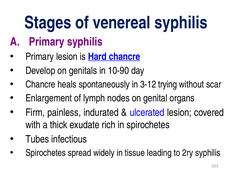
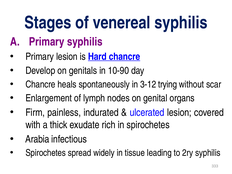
Tubes: Tubes -> Arabia (37, 139)
